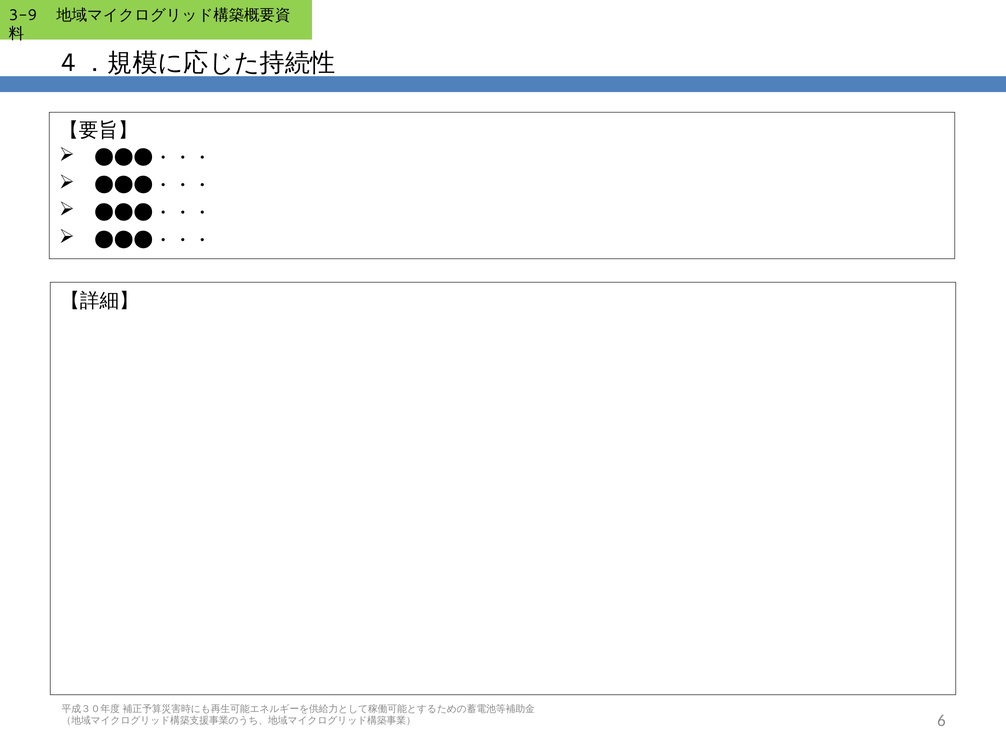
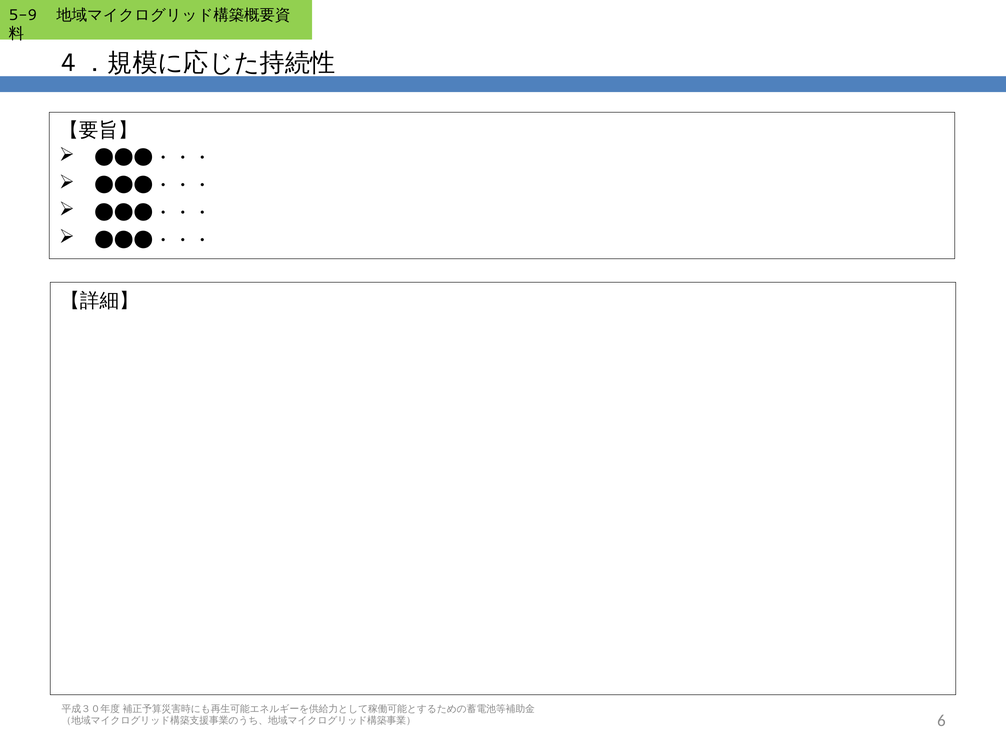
3-9: 3-9 -> 5-9 (23, 15)
